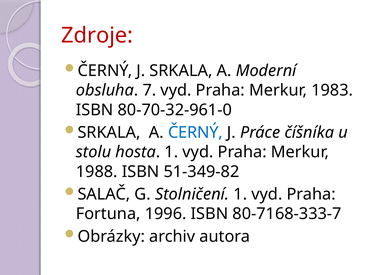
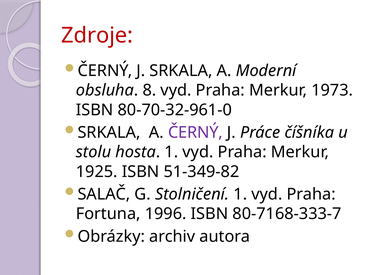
7: 7 -> 8 (149, 90)
1983: 1983 -> 1973 (332, 90)
ČERNÝ colour: blue -> purple (195, 133)
1988: 1988 -> 1925 (97, 172)
